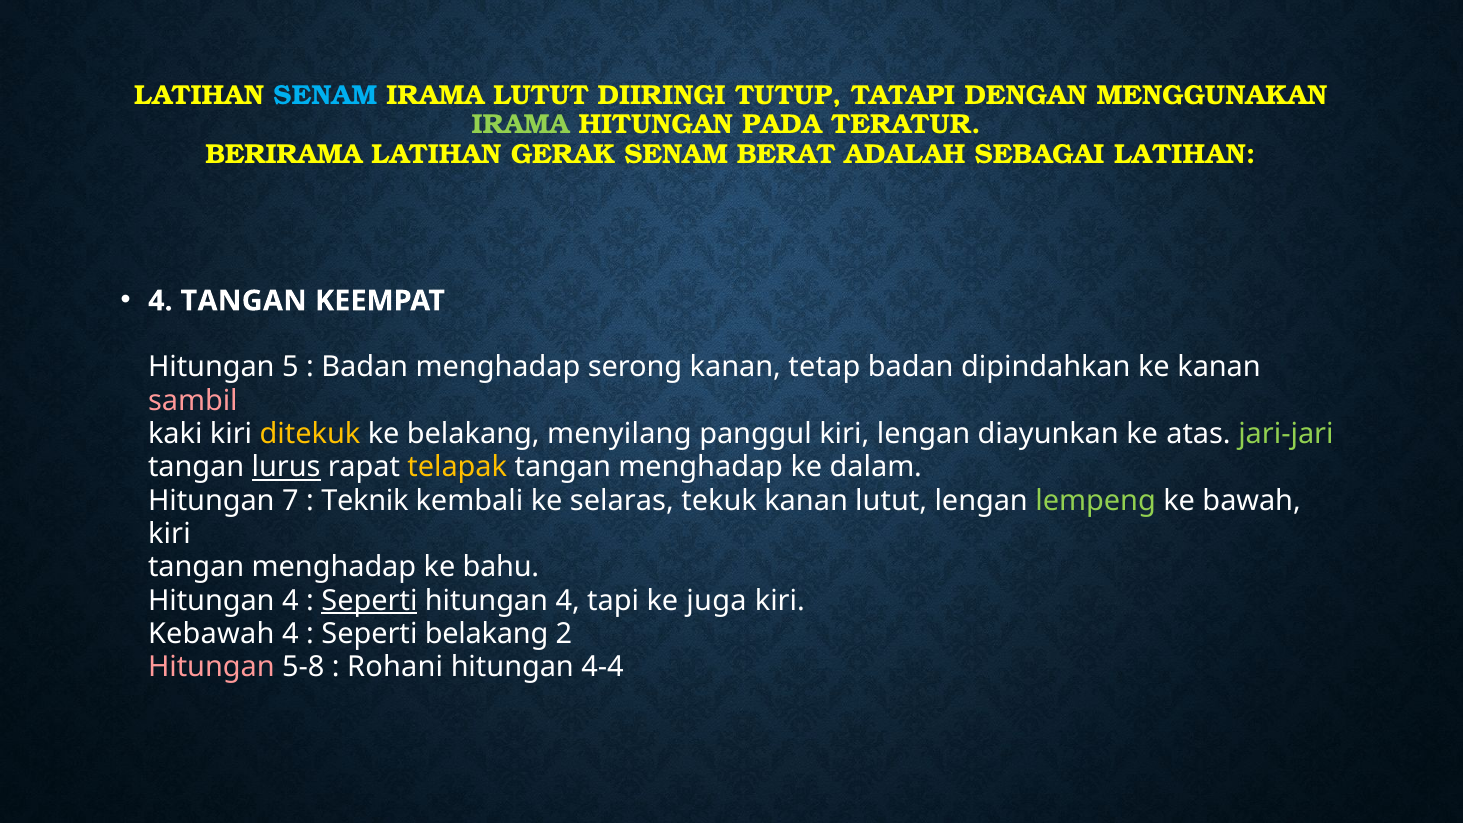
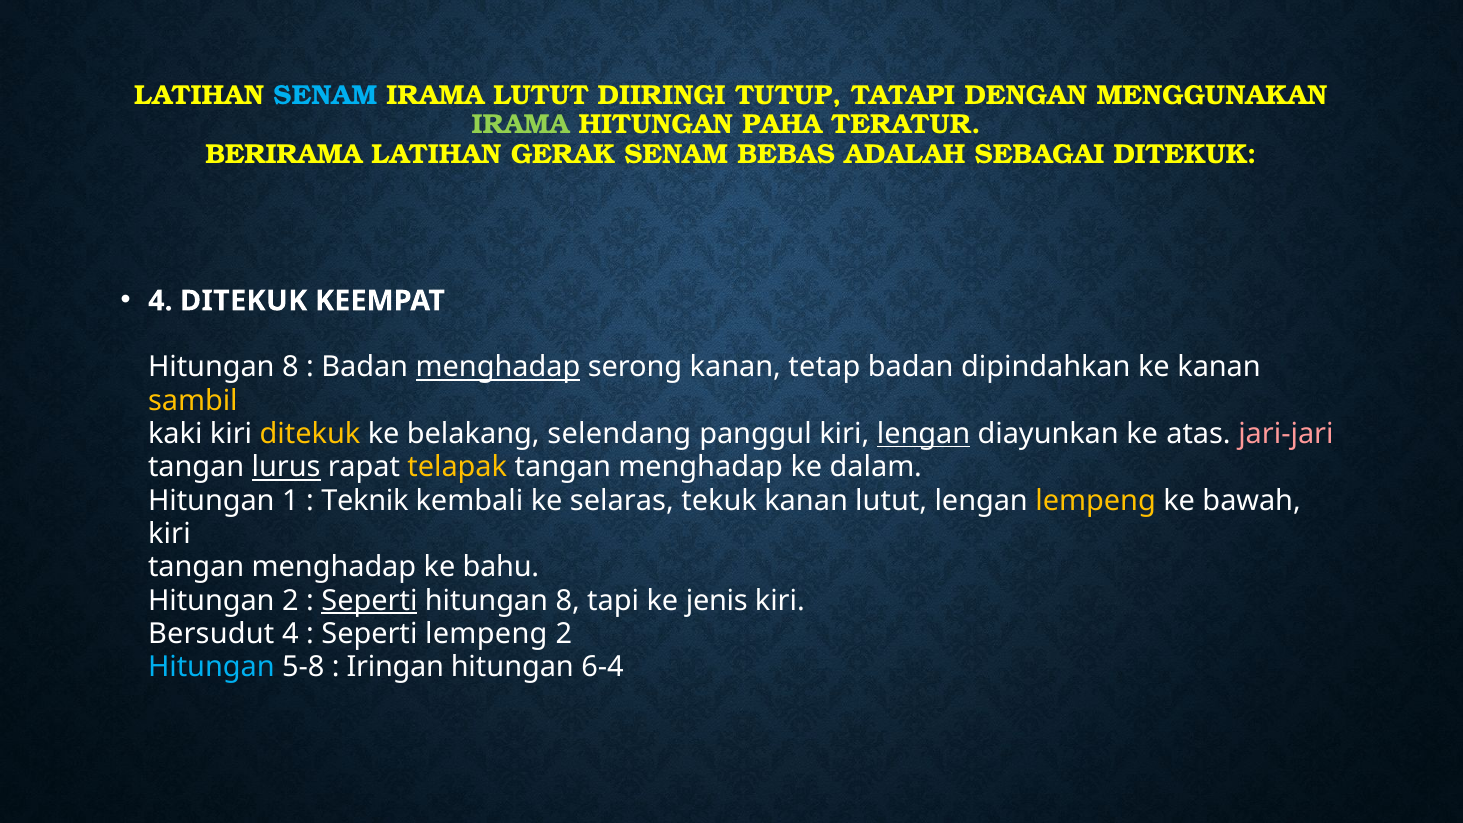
PADA: PADA -> PAHA (782, 125)
BERAT: BERAT -> BEBAS (786, 154)
SEBAGAI LATIHAN: LATIHAN -> DITEKUK (1185, 154)
4 TANGAN: TANGAN -> DITEKUK (244, 301)
5: 5 -> 8 (290, 367)
menghadap underline: none -> present (498, 367)
sambil colour: pink -> yellow (193, 401)
menyilang: menyilang -> selendang (619, 434)
lengan underline: none -> present (924, 434)
jari-jari colour: light green -> pink (1286, 434)
7: 7 -> 1 (290, 501)
lempeng colour: light green -> yellow (1096, 501)
4: 4 -> 2 (290, 601)
4: 4 -> 8 (568, 601)
juga: juga -> jenis (717, 601)
Kebawah: Kebawah -> Bersudut (211, 634)
Seperti belakang: belakang -> lempeng (486, 634)
Hitungan colour: pink -> light blue (211, 667)
Rohani: Rohani -> Iringan (395, 667)
4-4: 4-4 -> 6-4 (602, 667)
